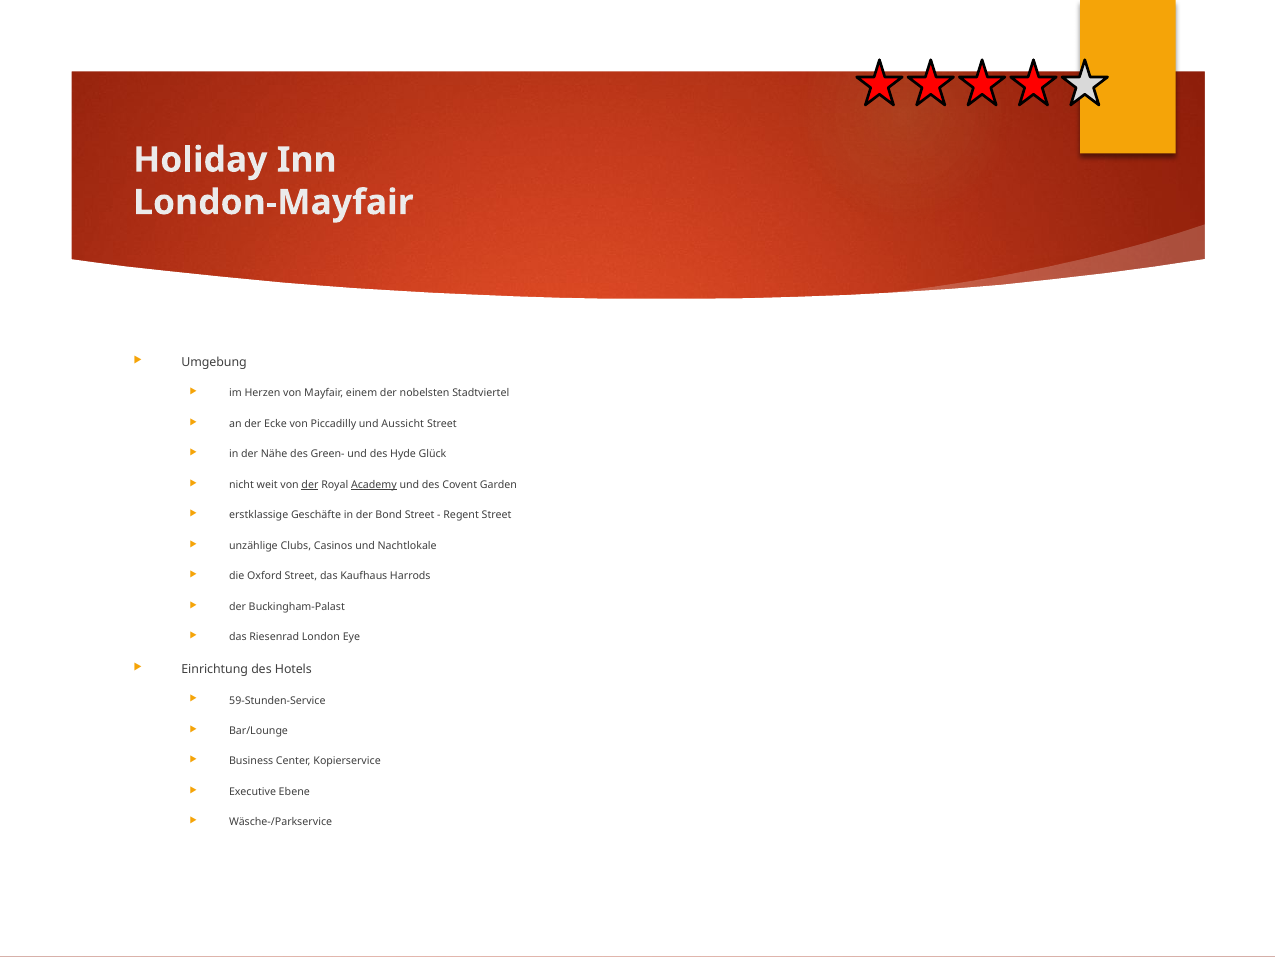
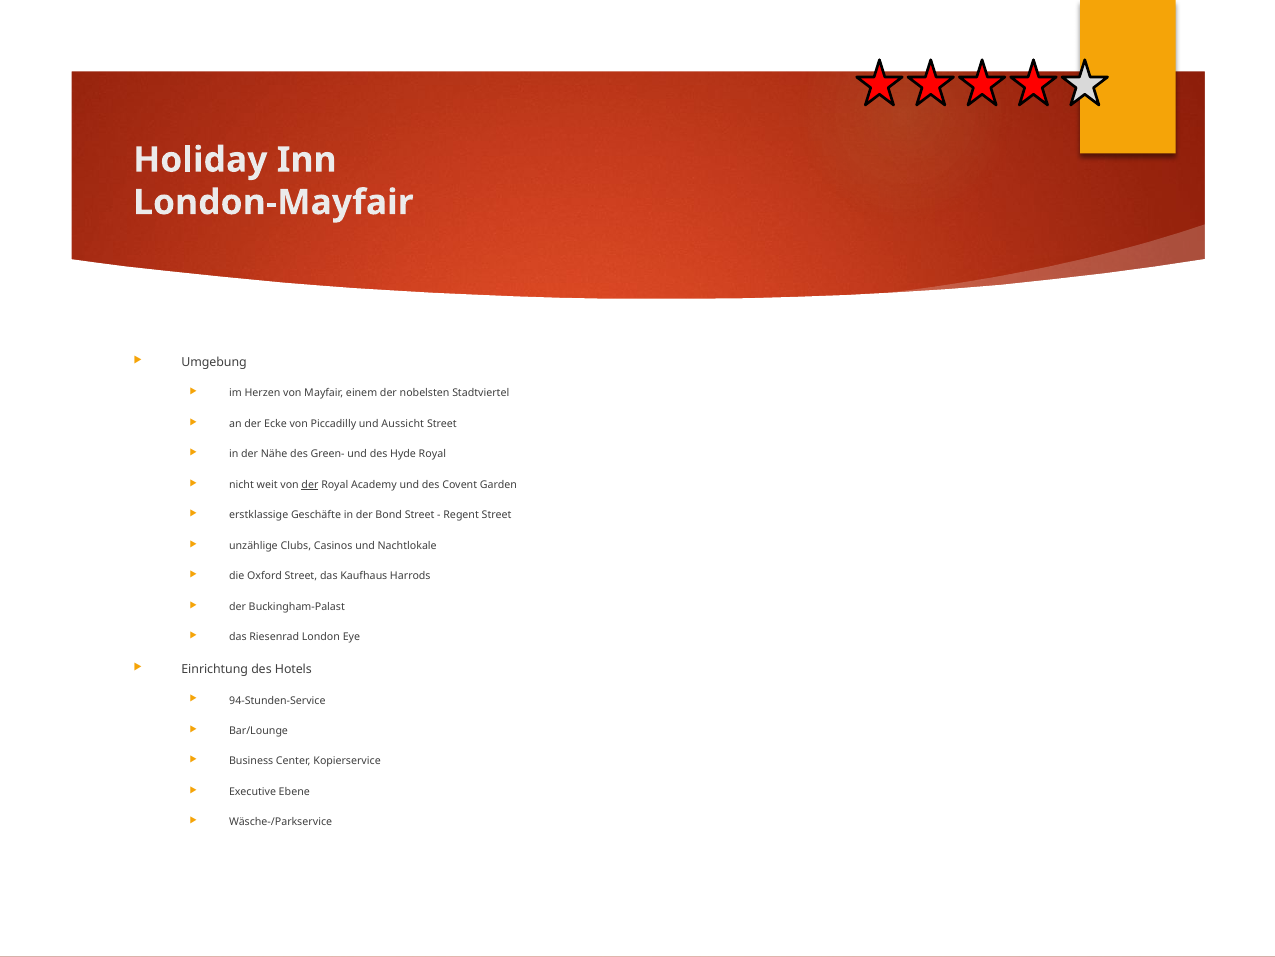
Hyde Glück: Glück -> Royal (432, 454)
Academy underline: present -> none (374, 485)
59-Stunden-Service: 59-Stunden-Service -> 94-Stunden-Service (277, 700)
